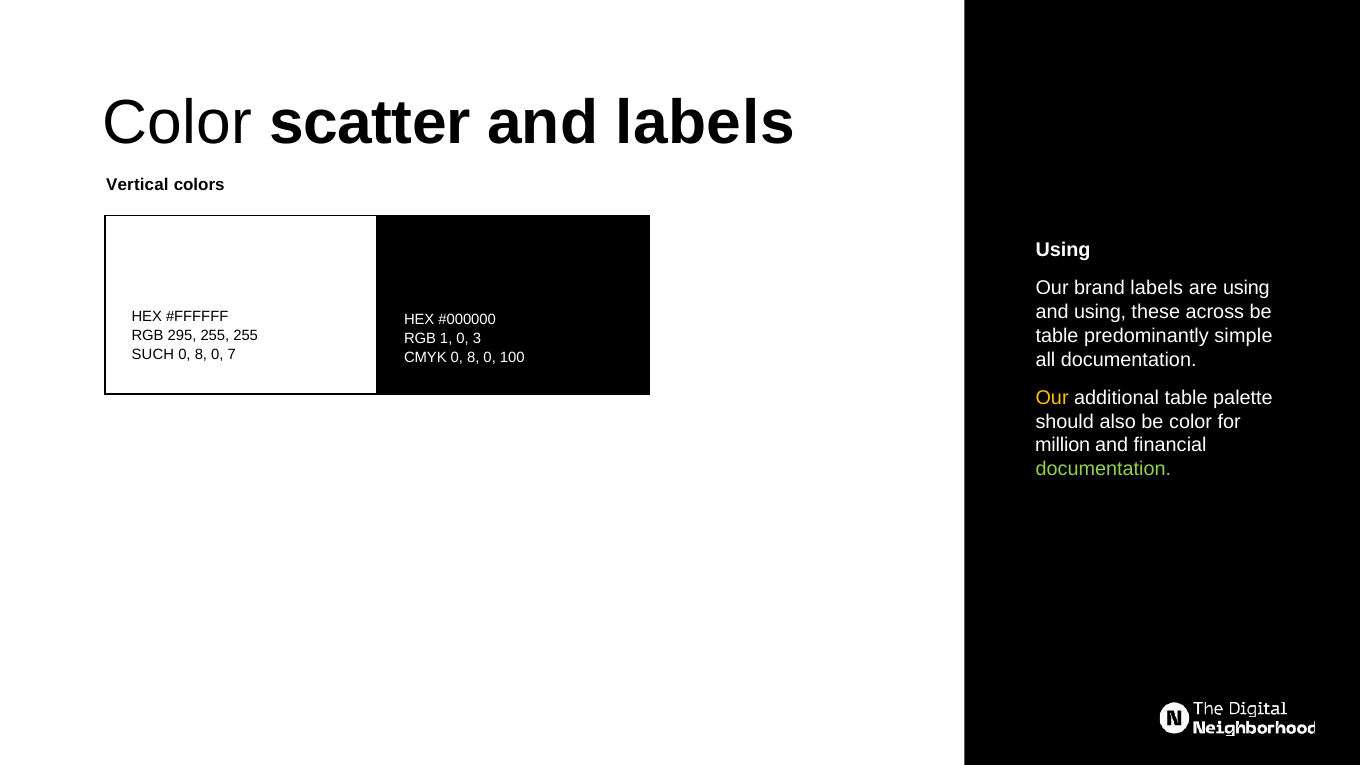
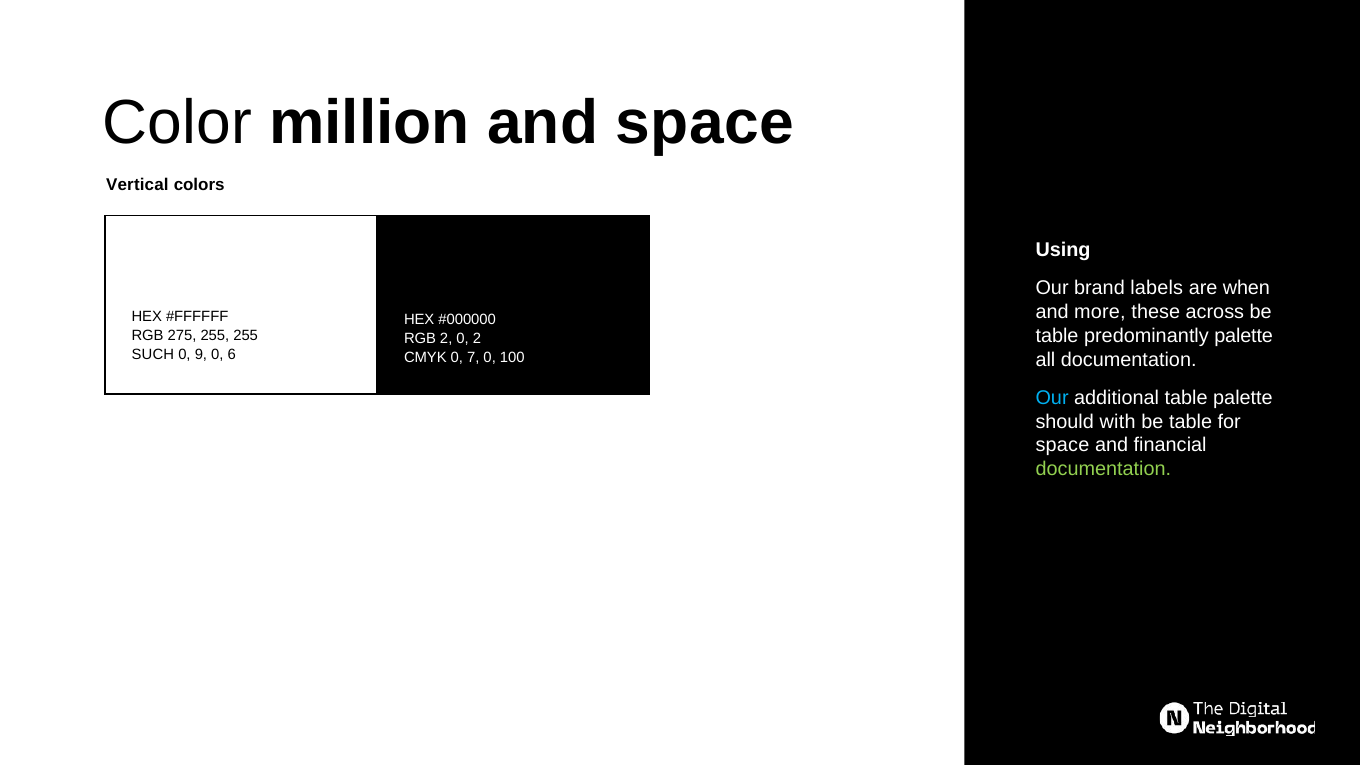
scatter: scatter -> million (370, 123)
and labels: labels -> space (705, 123)
are using: using -> when (1246, 288)
and using: using -> more (1100, 312)
predominantly simple: simple -> palette (1244, 336)
295: 295 -> 275 (182, 336)
RGB 1: 1 -> 2 (446, 339)
0 3: 3 -> 2 (477, 339)
8: 8 -> 9 (201, 355)
7: 7 -> 6 (232, 355)
CMYK 0 8: 8 -> 7 (473, 358)
Our colour: yellow -> light blue (1052, 398)
also: also -> with (1118, 422)
color: color -> table (1191, 422)
million: million -> space (1062, 445)
